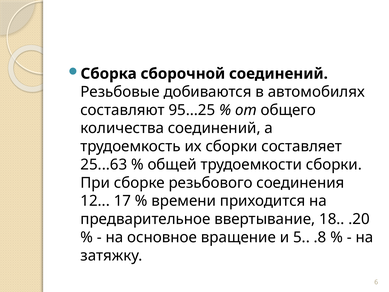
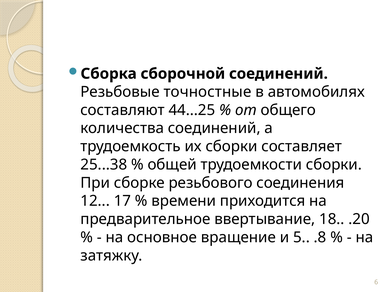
добиваются: добиваются -> точностные (207, 92)
95...25: 95...25 -> 44...25 (192, 110)
25...63: 25...63 -> 25...38 (104, 164)
